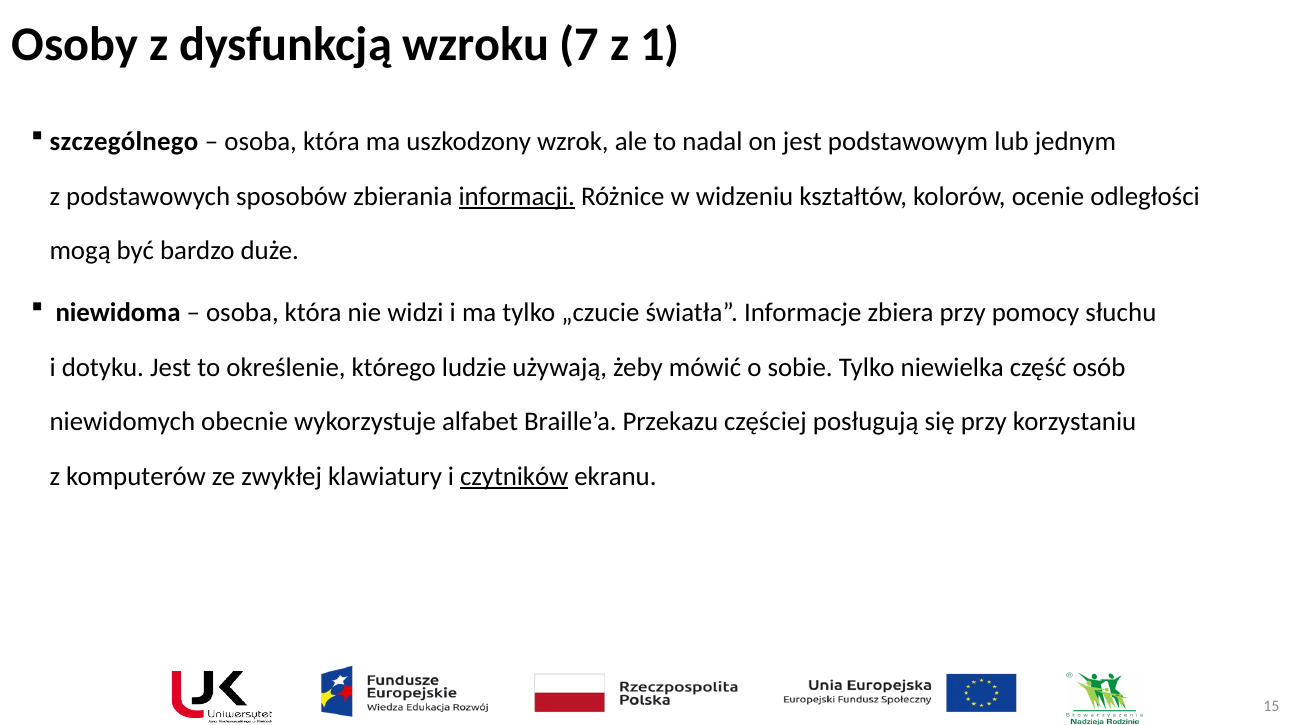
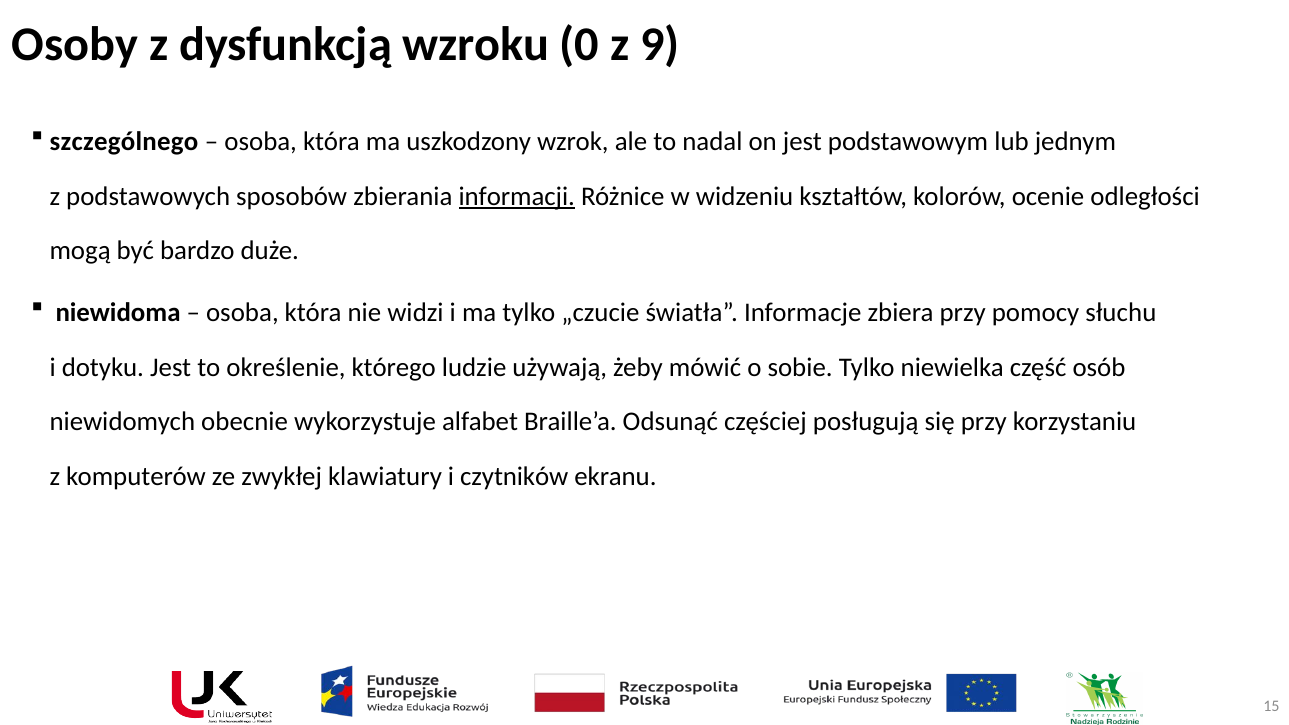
7: 7 -> 0 (580, 45)
1: 1 -> 9 (660, 45)
Przekazu: Przekazu -> Odsunąć (670, 422)
czytników underline: present -> none (514, 477)
